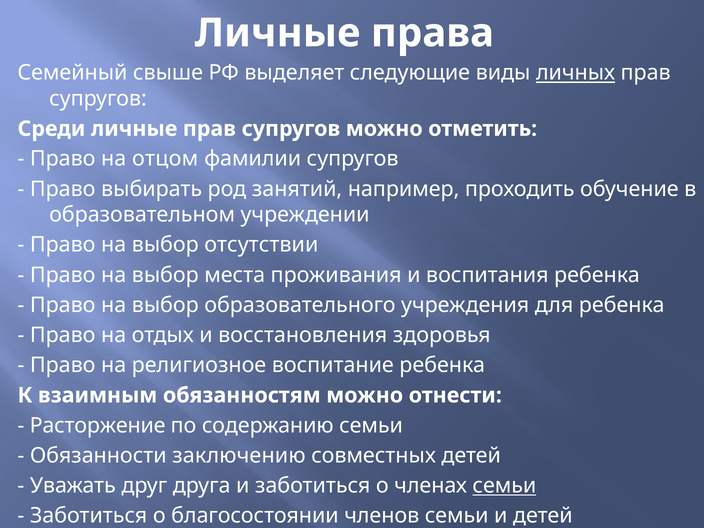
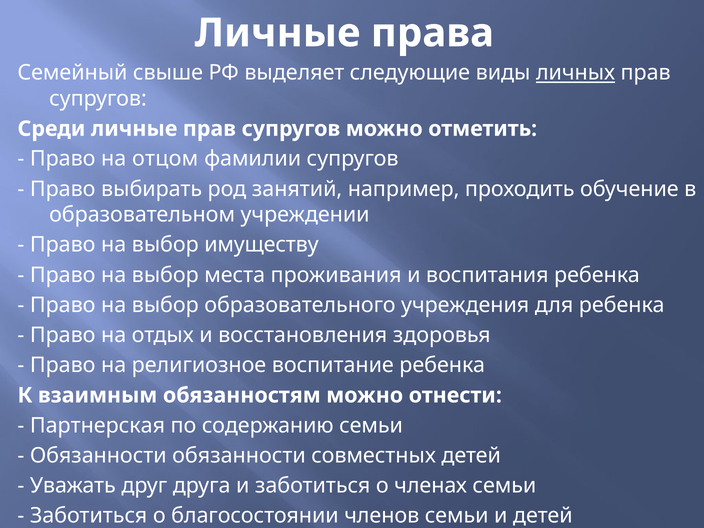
отсутствии: отсутствии -> имуществу (261, 245)
Расторжение: Расторжение -> Партнерская (97, 425)
Обязанности заключению: заключению -> обязанности (239, 456)
семьи underline: present -> none (504, 486)
